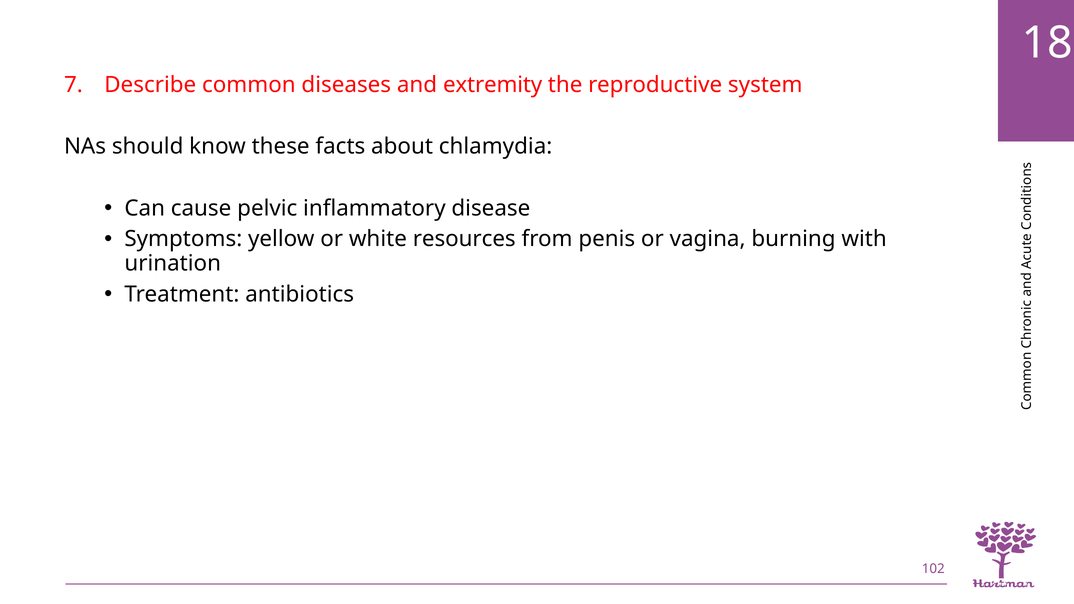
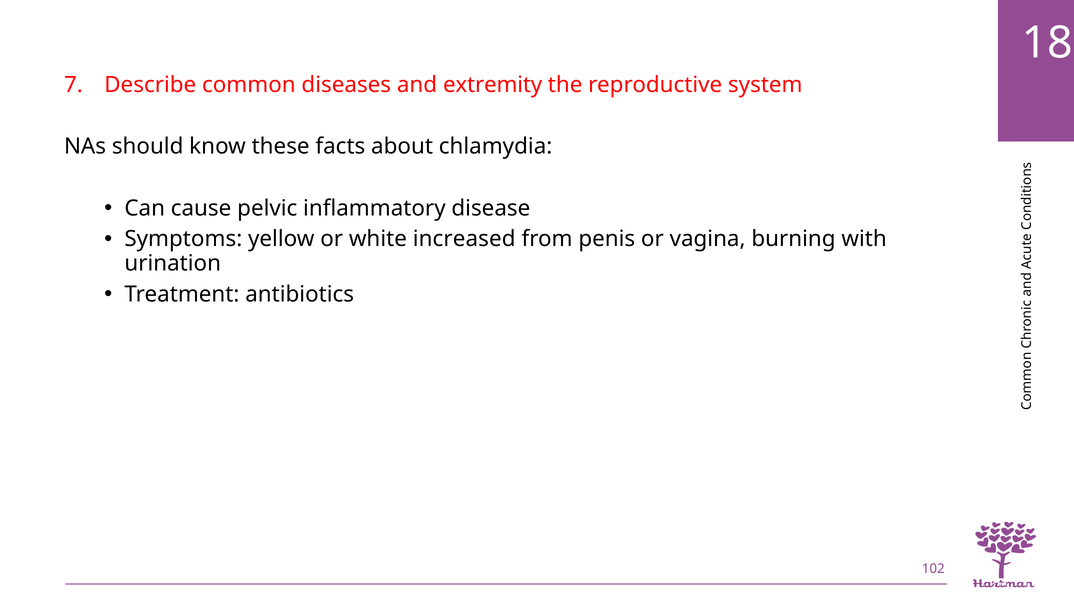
resources: resources -> increased (464, 239)
